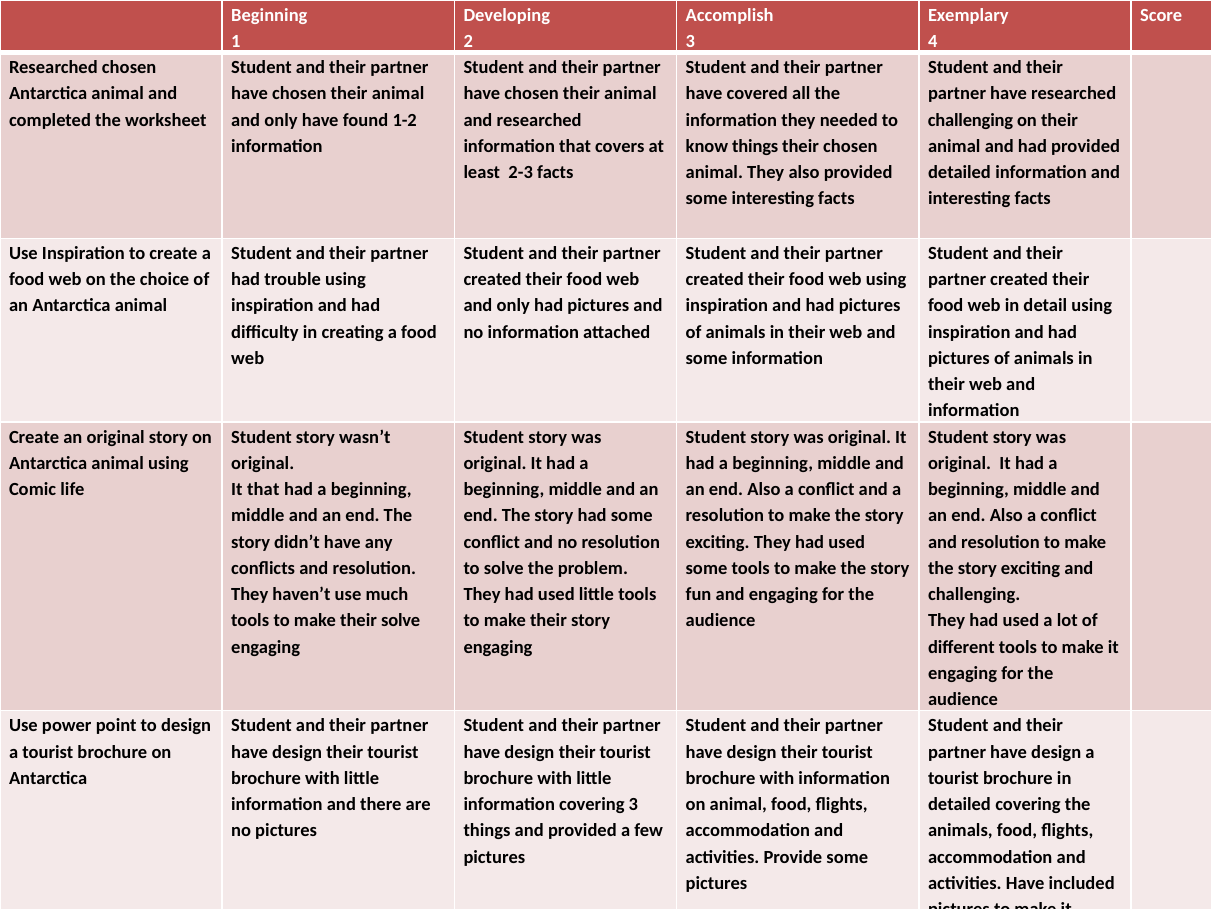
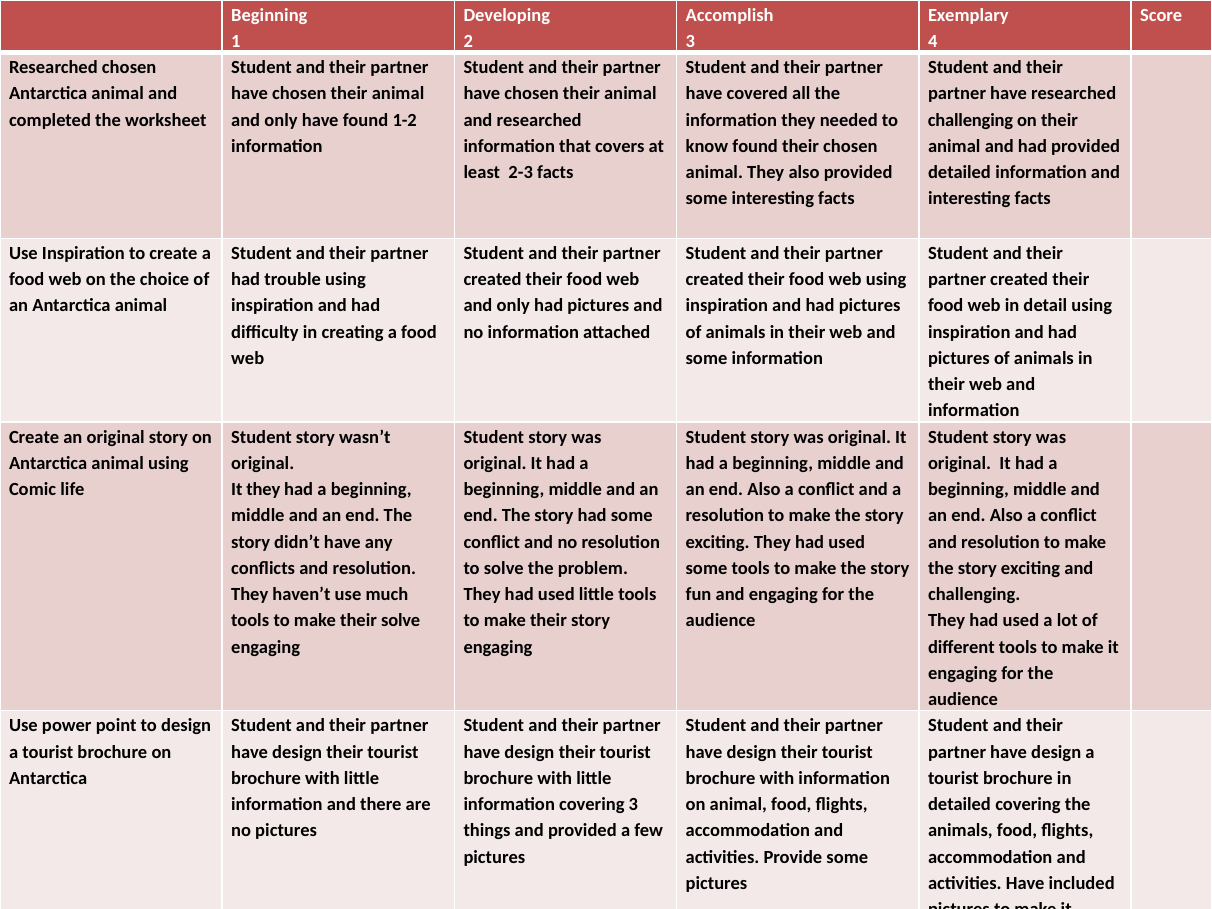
know things: things -> found (755, 146)
It that: that -> they (263, 490)
